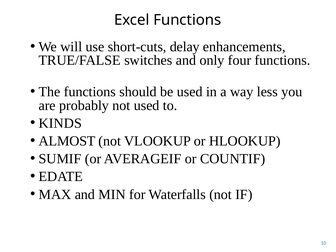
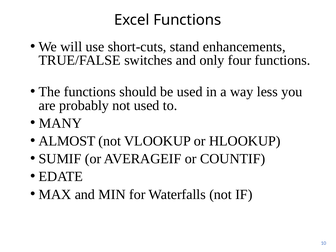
delay: delay -> stand (185, 47)
KINDS: KINDS -> MANY (60, 123)
